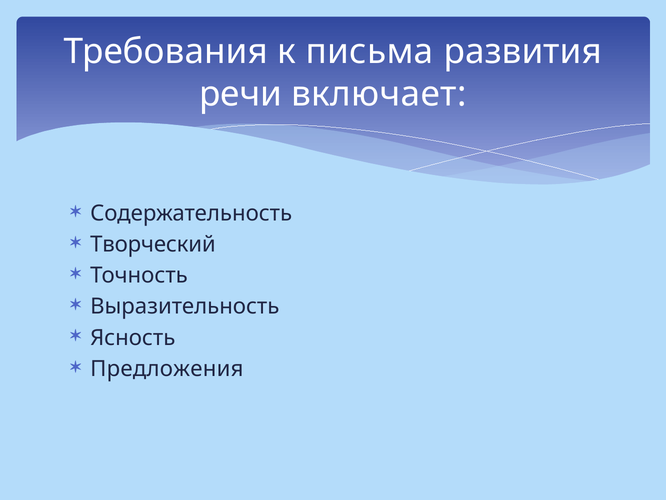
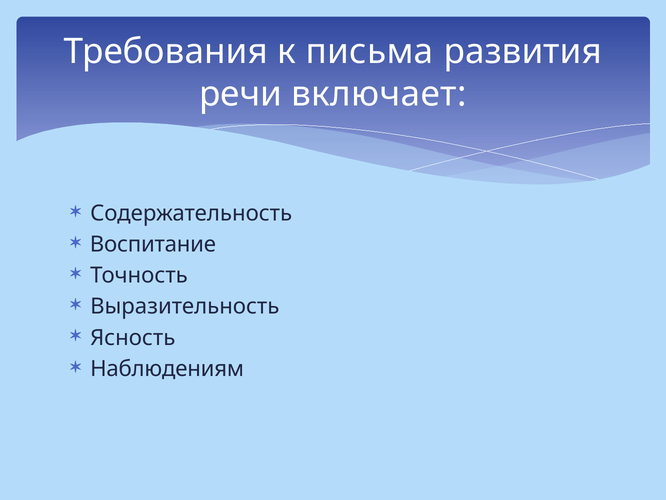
Творческий: Творческий -> Воспитание (153, 244)
Предложения: Предложения -> Наблюдениям (167, 368)
